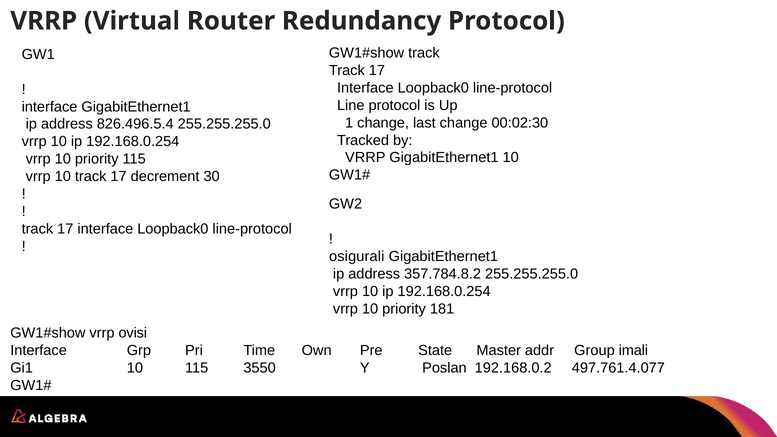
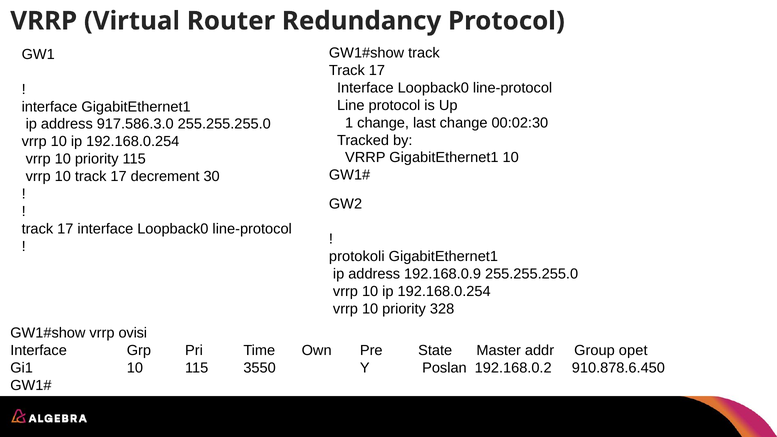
826.496.5.4: 826.496.5.4 -> 917.586.3.0 (135, 124)
osigurali: osigurali -> protokoli (357, 257)
357.784.8.2: 357.784.8.2 -> 192.168.0.9 (443, 274)
181: 181 -> 328 (442, 309)
imali: imali -> opet (633, 350)
497.761.4.077: 497.761.4.077 -> 910.878.6.450 (618, 368)
